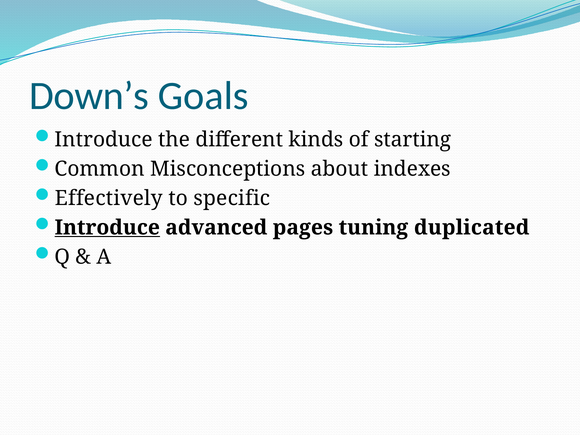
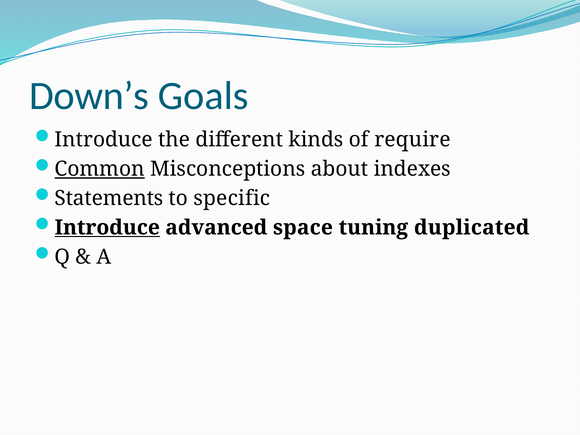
starting: starting -> require (412, 140)
Common underline: none -> present (100, 169)
Effectively: Effectively -> Statements (109, 198)
pages: pages -> space (303, 228)
